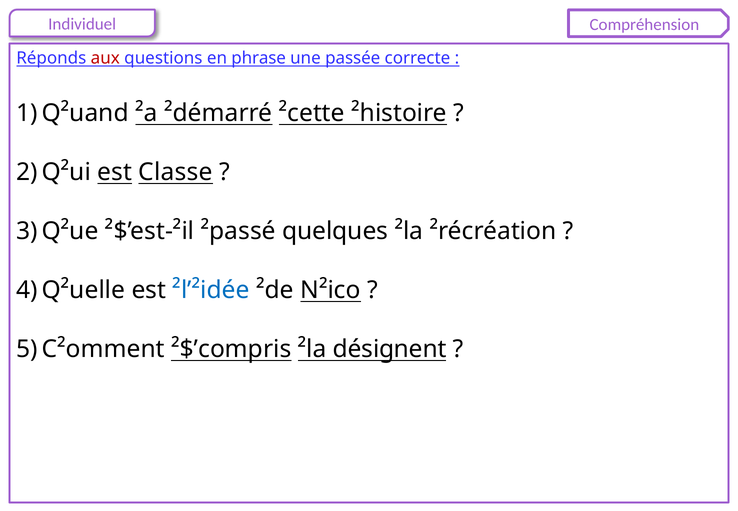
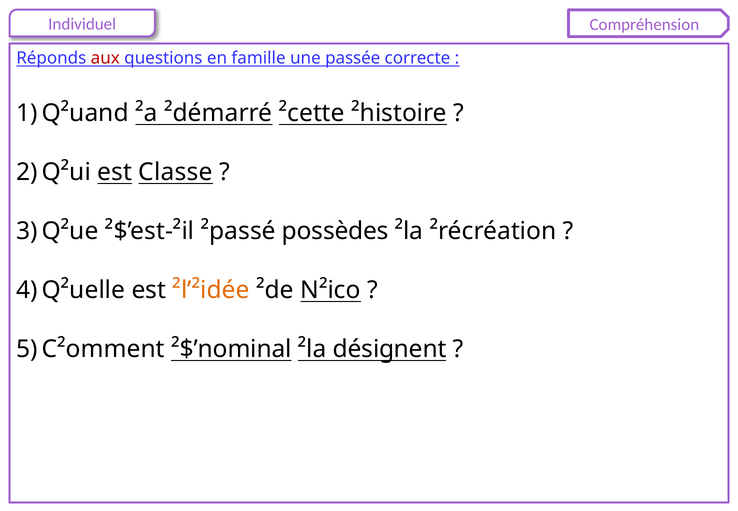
phrase: phrase -> famille (259, 58)
quelques: quelques -> possèdes (335, 231)
²l’²idée colour: blue -> orange (211, 290)
²$’compris: ²$’compris -> ²$’nominal (231, 349)
